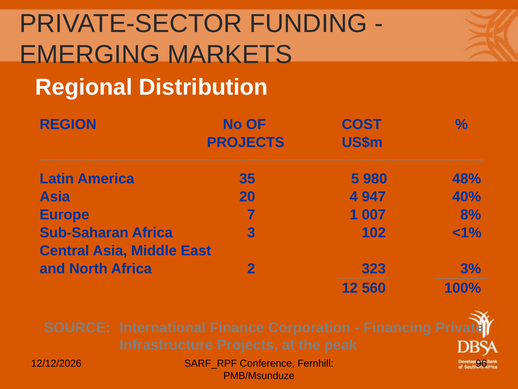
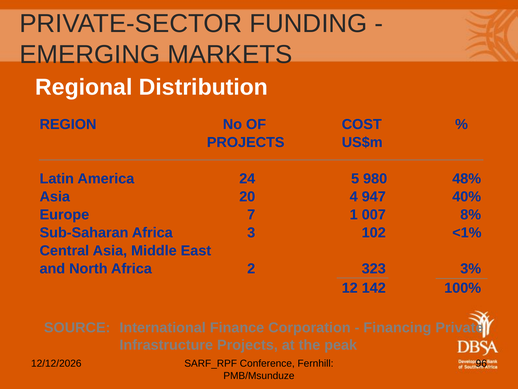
35: 35 -> 24 (247, 178)
560: 560 -> 142 (374, 288)
